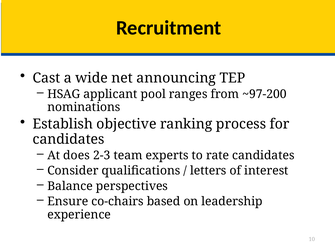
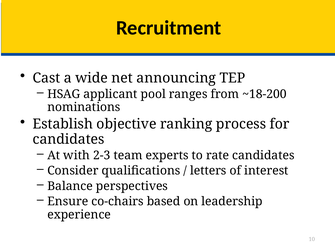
~97-200: ~97-200 -> ~18-200 (265, 94)
does: does -> with (77, 155)
